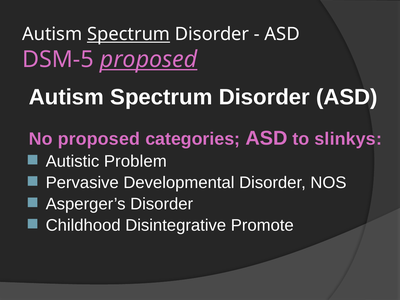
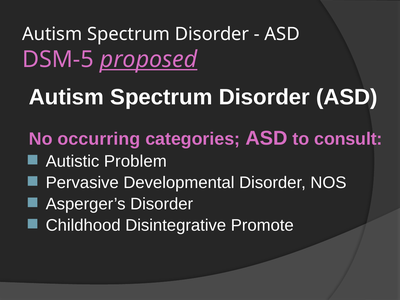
Spectrum underline: present -> none (129, 34)
No proposed: proposed -> occurring (99, 139)
slinkys: slinkys -> consult (348, 139)
